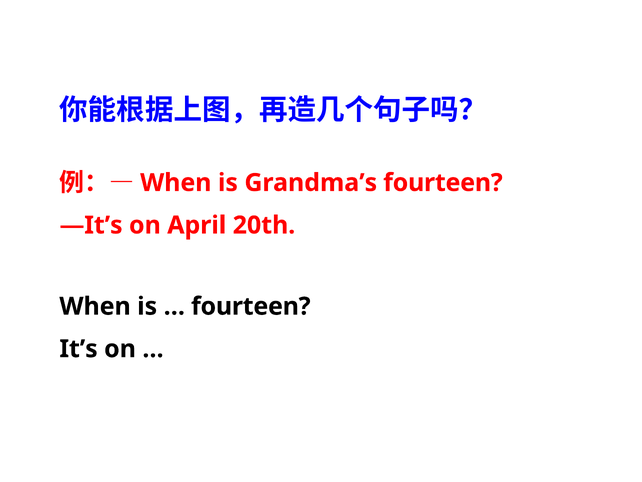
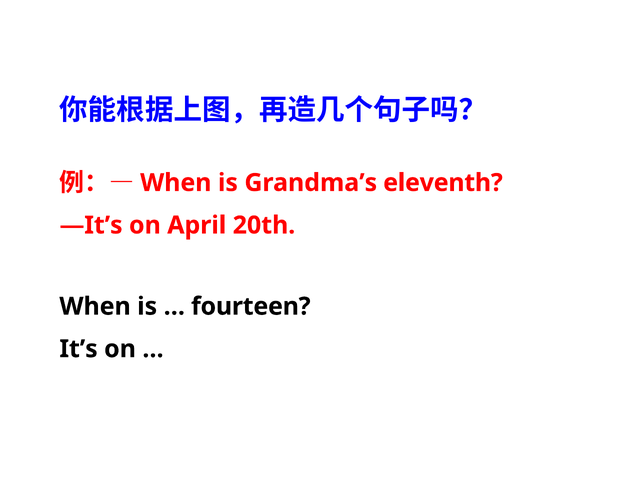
Grandma’s fourteen: fourteen -> eleventh (443, 183)
